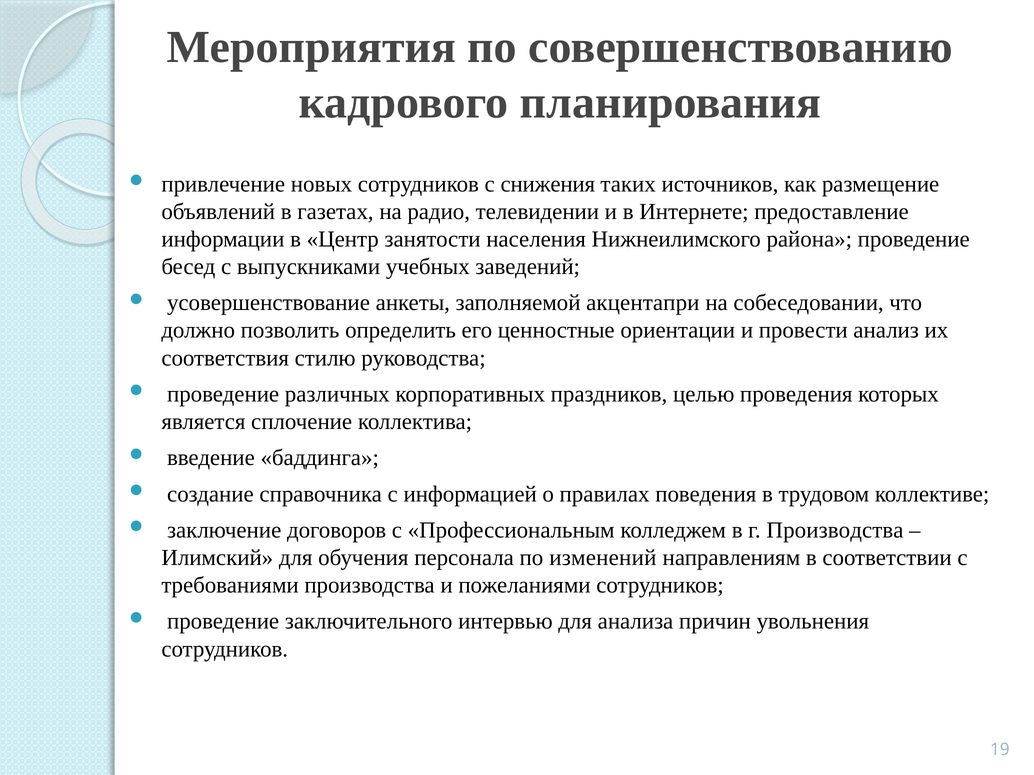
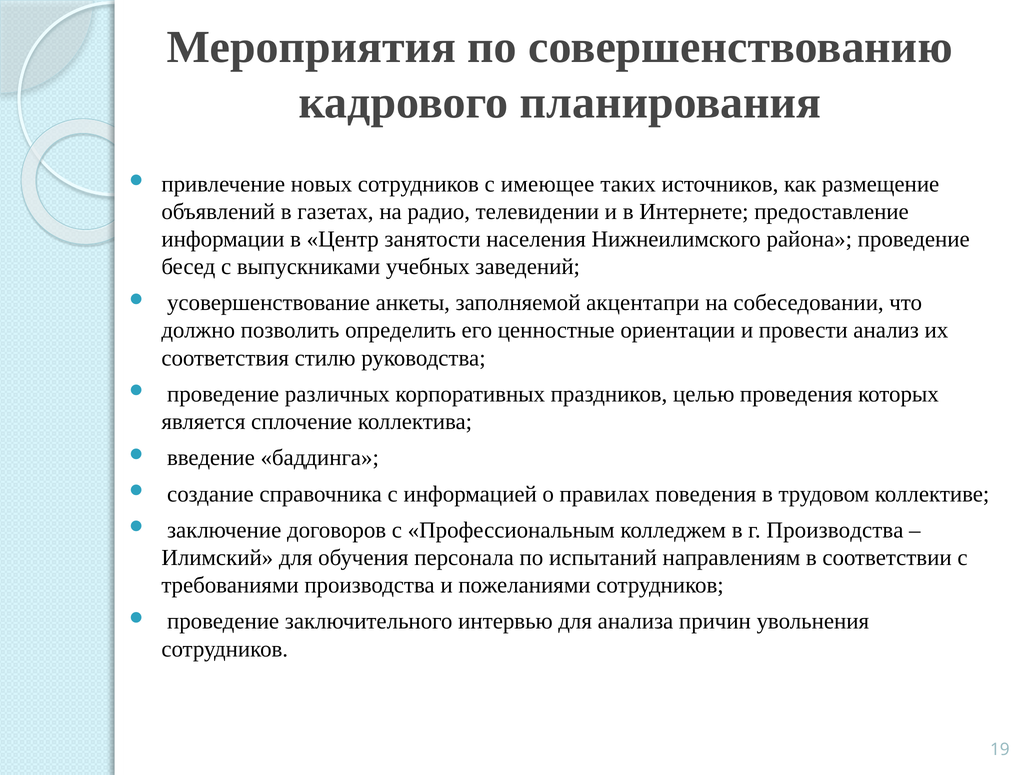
снижения: снижения -> имеющее (548, 184)
изменений: изменений -> испытаний (603, 558)
